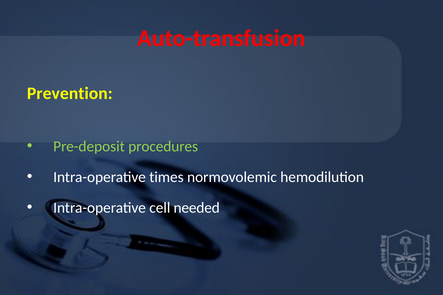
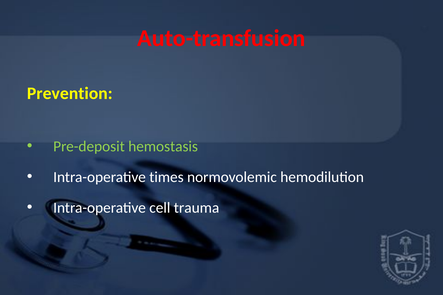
procedures: procedures -> hemostasis (163, 147)
needed: needed -> trauma (197, 208)
